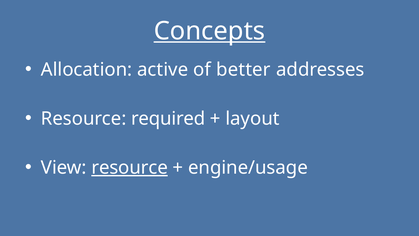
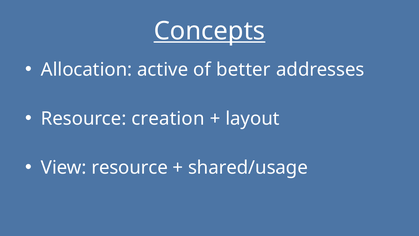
required: required -> creation (168, 118)
resource underline: present -> none (130, 167)
engine/usage: engine/usage -> shared/usage (248, 167)
